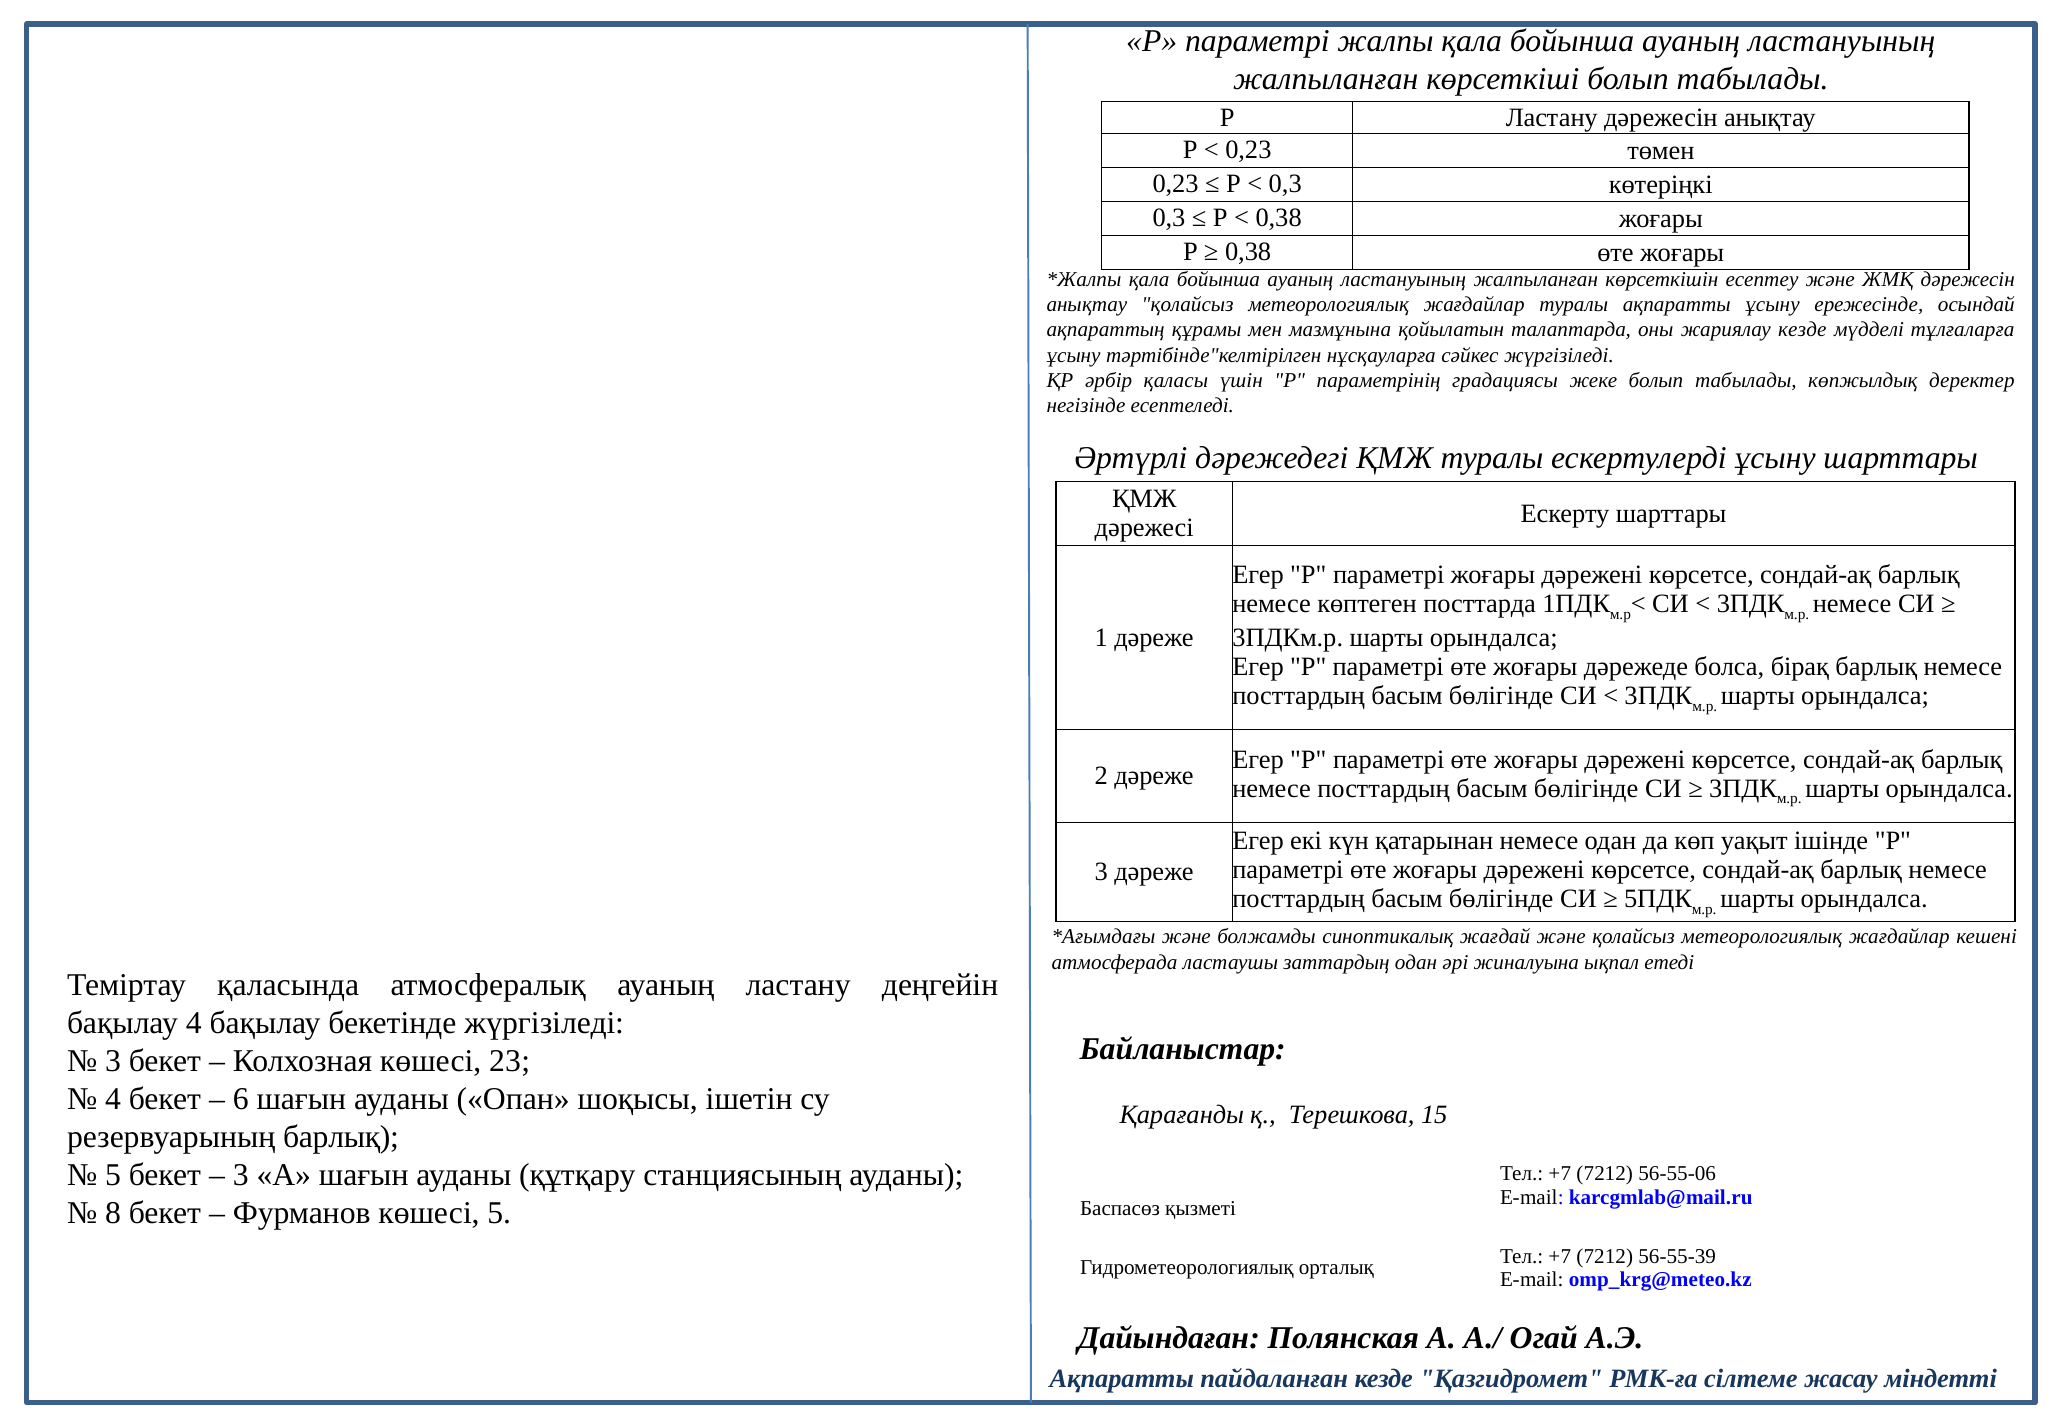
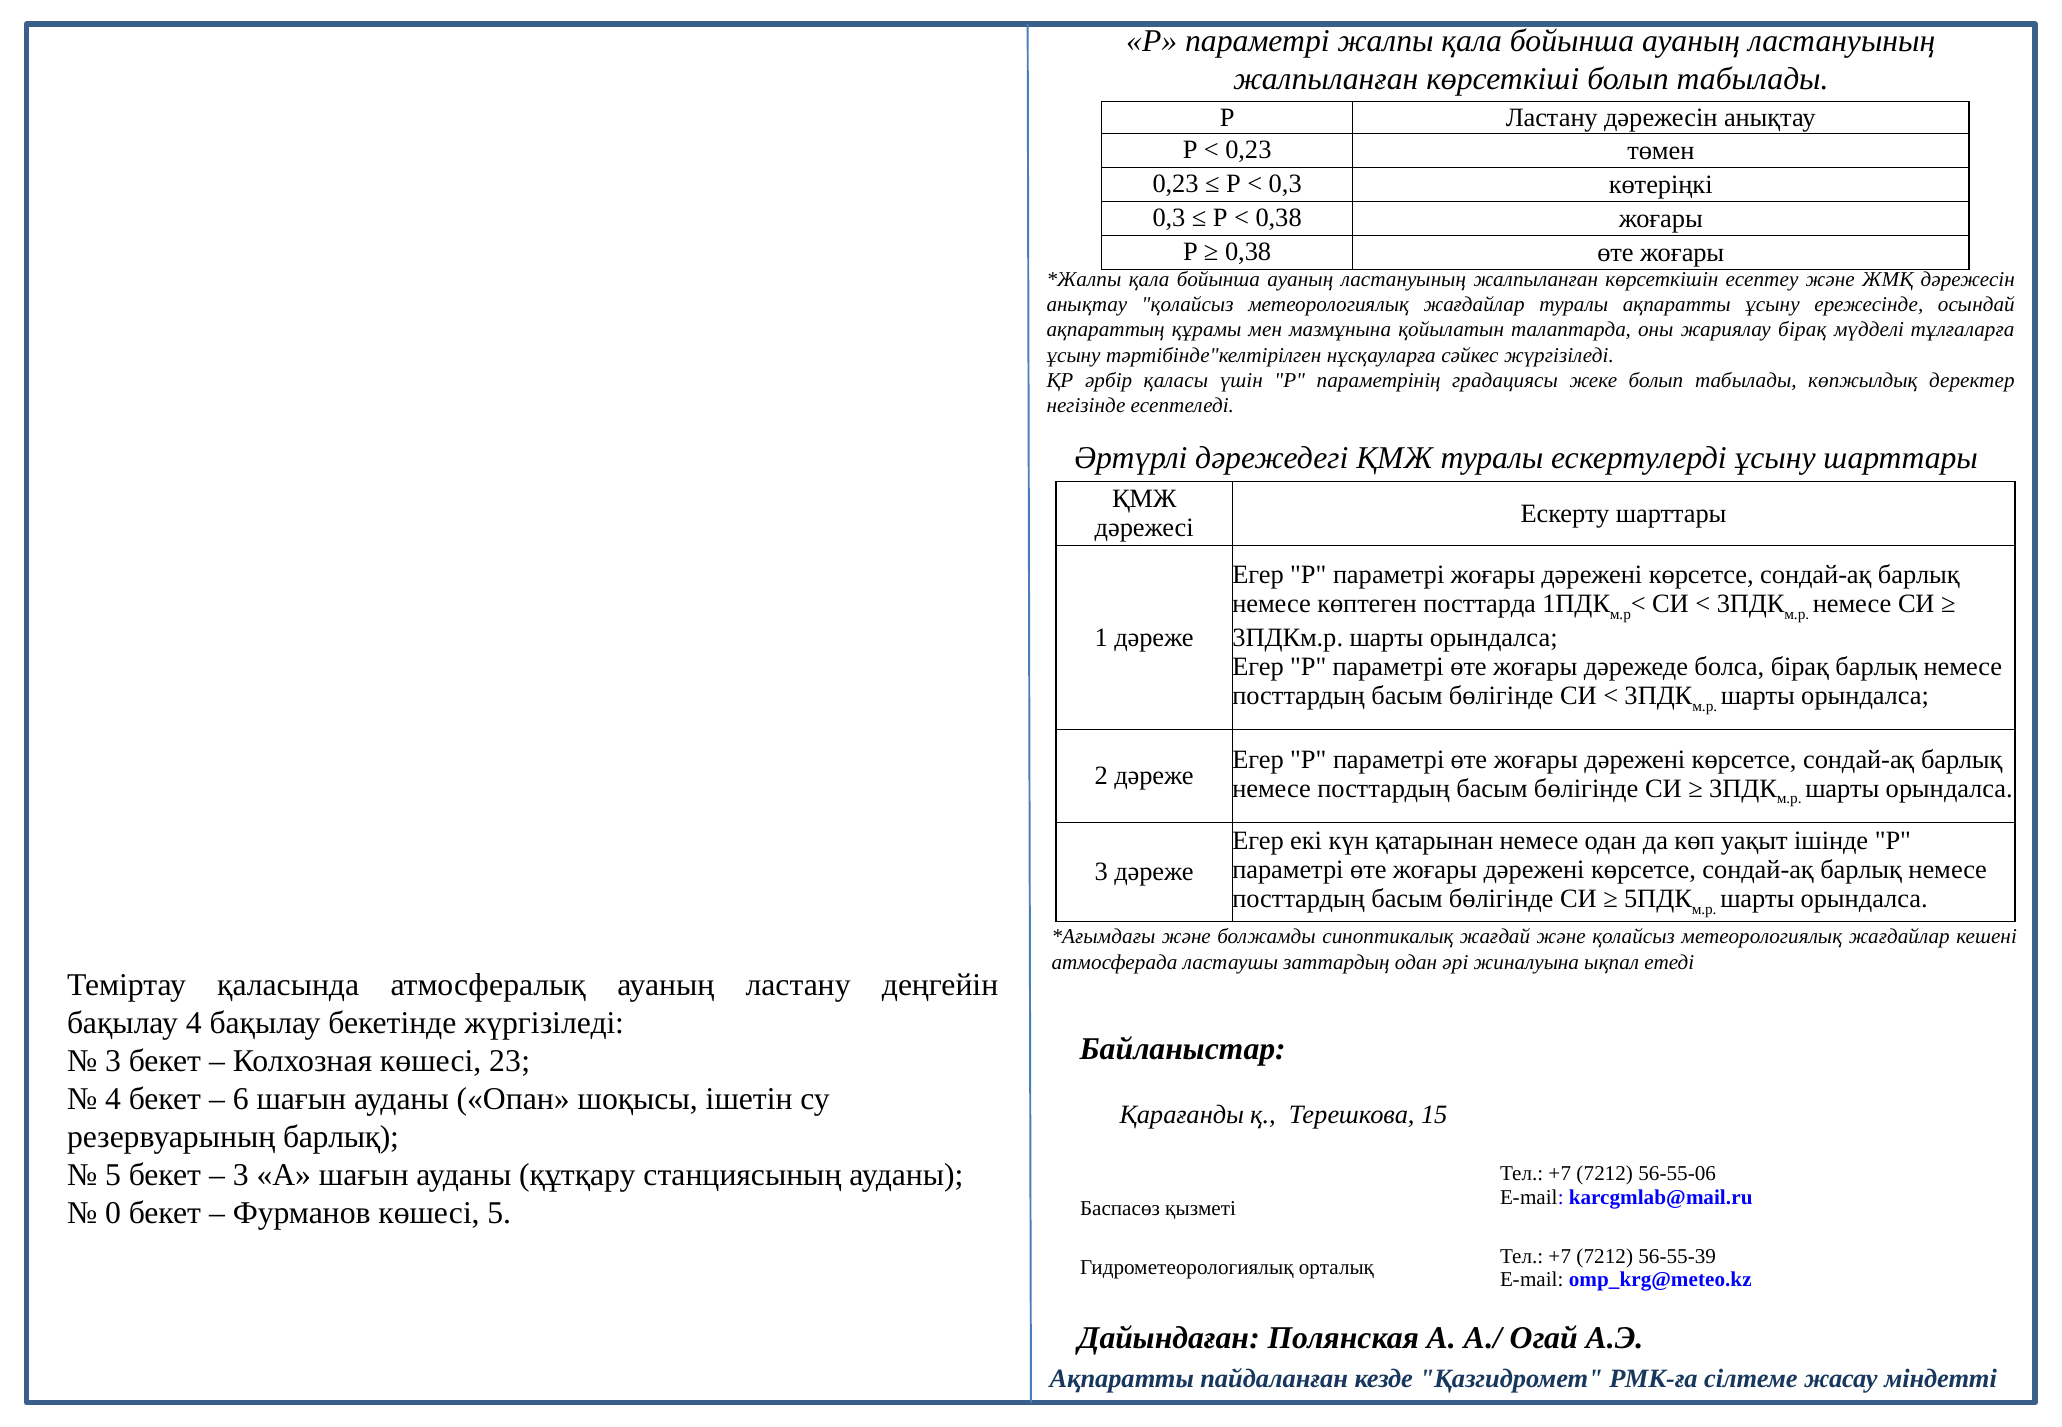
жариялау кезде: кезде -> бірақ (1802, 330)
8: 8 -> 0 (113, 1214)
